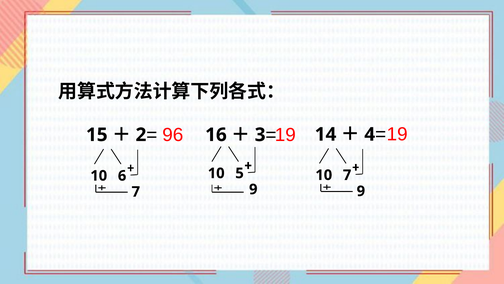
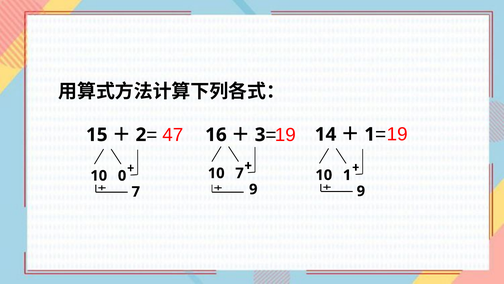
96: 96 -> 47 (173, 135)
4: 4 -> 1 (370, 134)
10 5: 5 -> 7 (240, 173)
10 7: 7 -> 1 (347, 175)
6: 6 -> 0 (122, 176)
